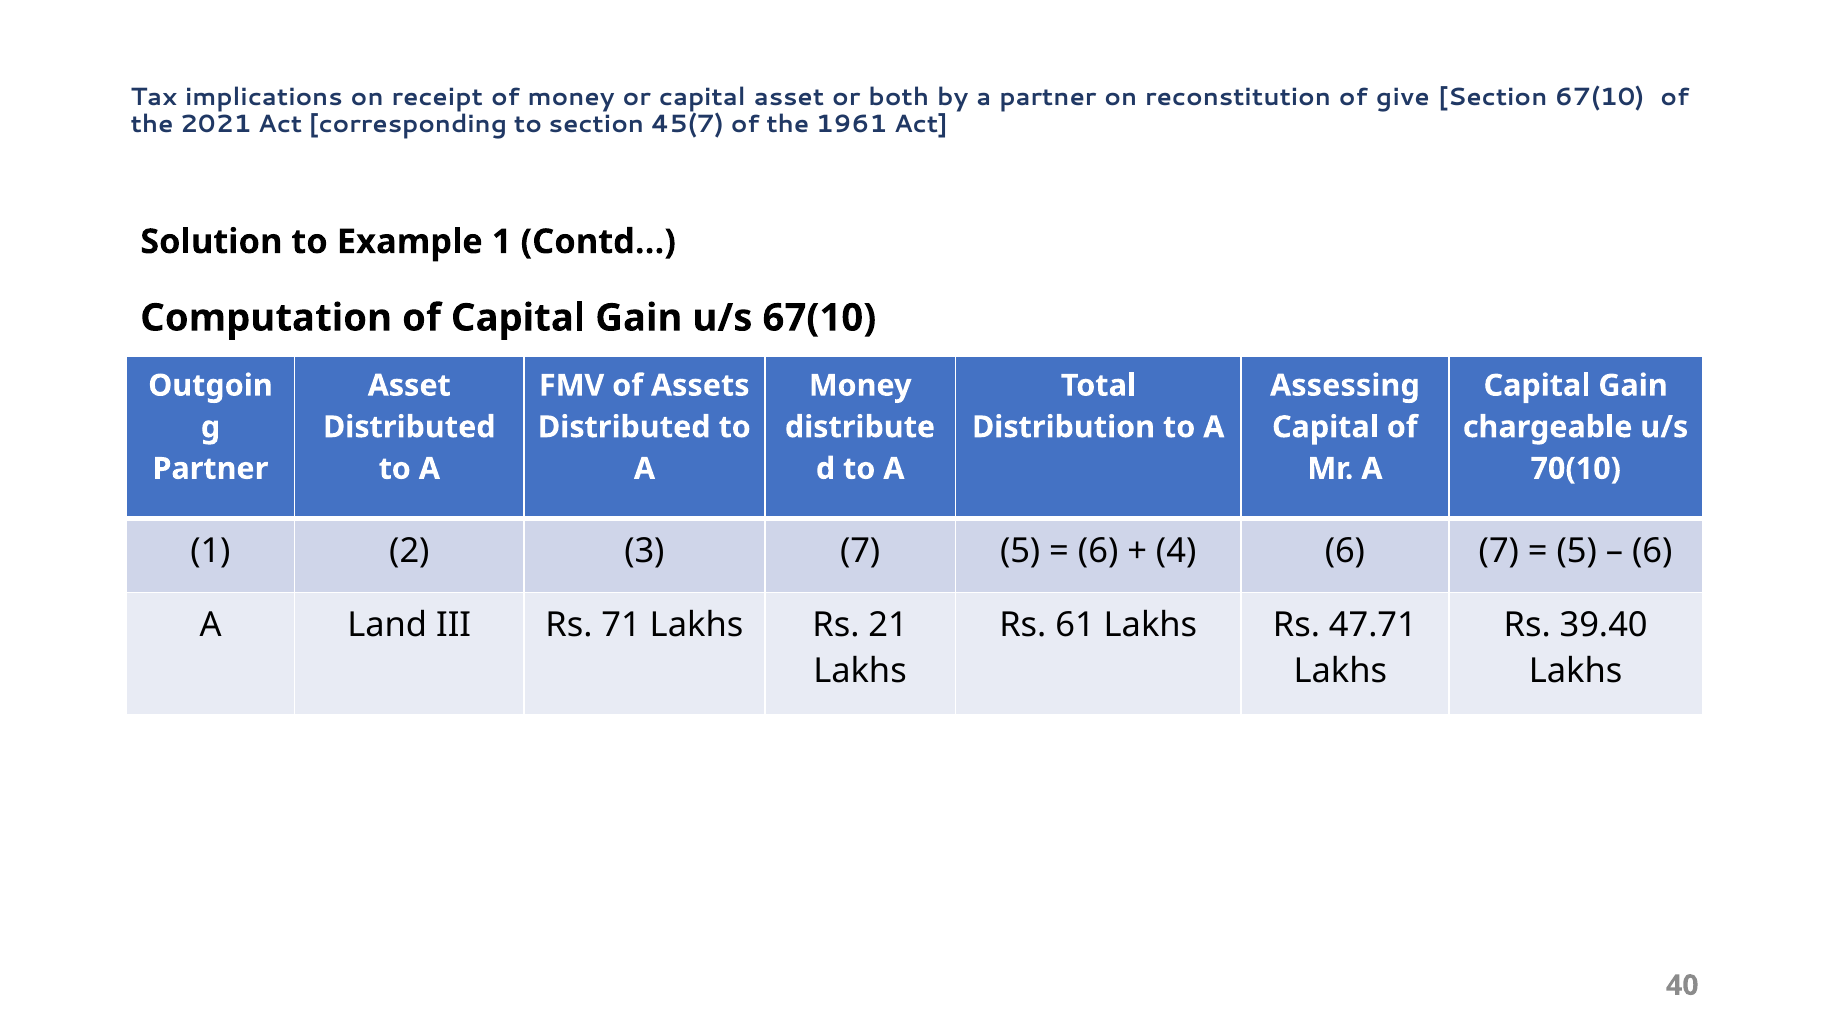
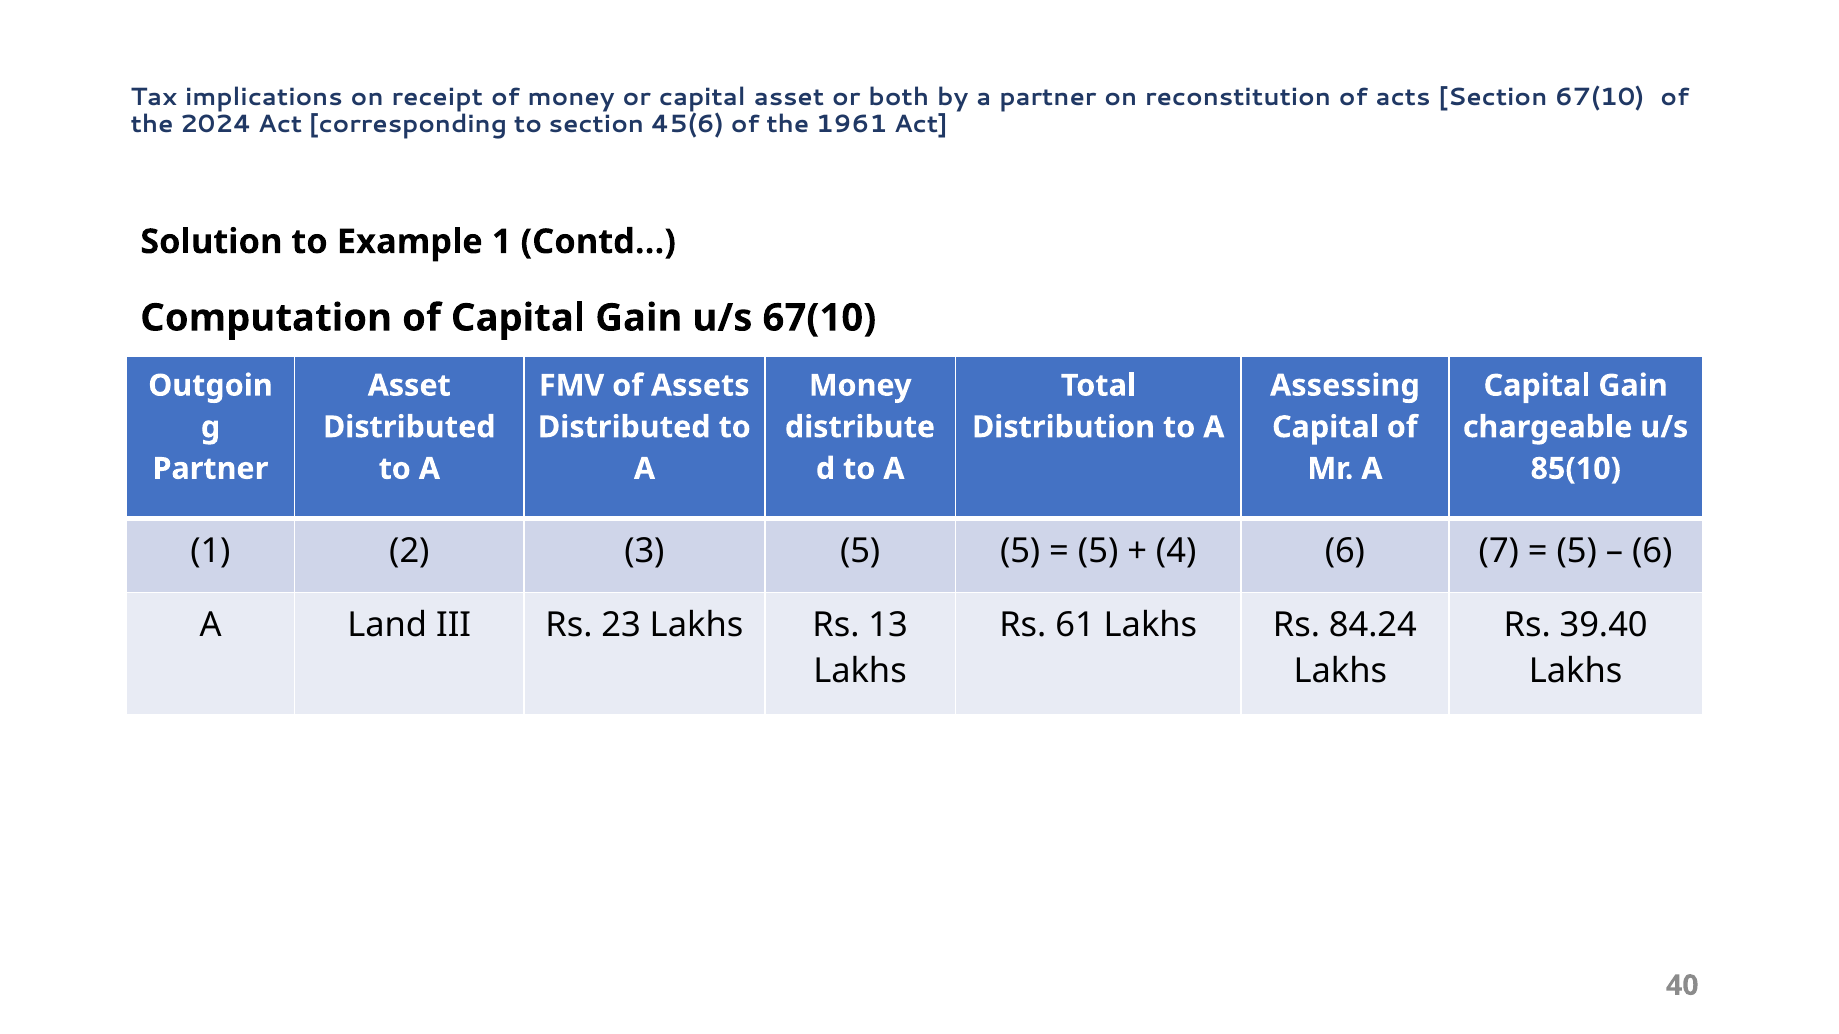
give: give -> acts (1403, 97)
2021: 2021 -> 2024 (216, 124)
45(7: 45(7 -> 45(6 (687, 124)
70(10: 70(10 -> 85(10 (1576, 469)
3 7: 7 -> 5 (860, 551)
6: 6 -> 5 (1098, 551)
71: 71 -> 23 (621, 625)
21: 21 -> 13 (888, 625)
47.71: 47.71 -> 84.24 (1373, 625)
